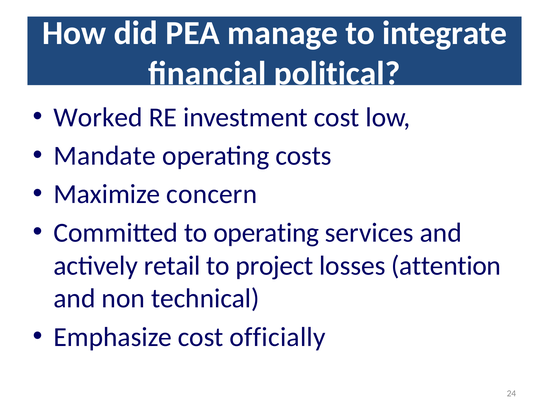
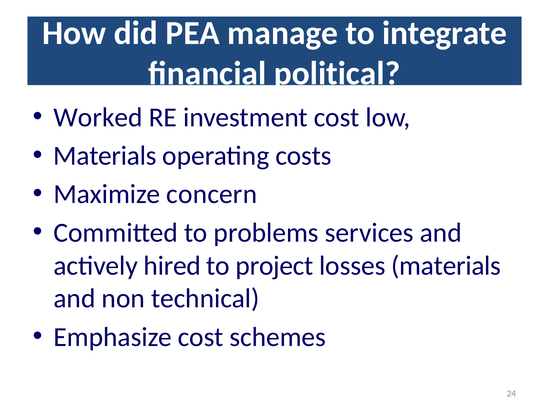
Mandate: Mandate -> Materials (105, 156)
to operating: operating -> problems (266, 233)
retail: retail -> hired (172, 265)
losses attention: attention -> materials (446, 265)
officially: officially -> schemes (278, 337)
